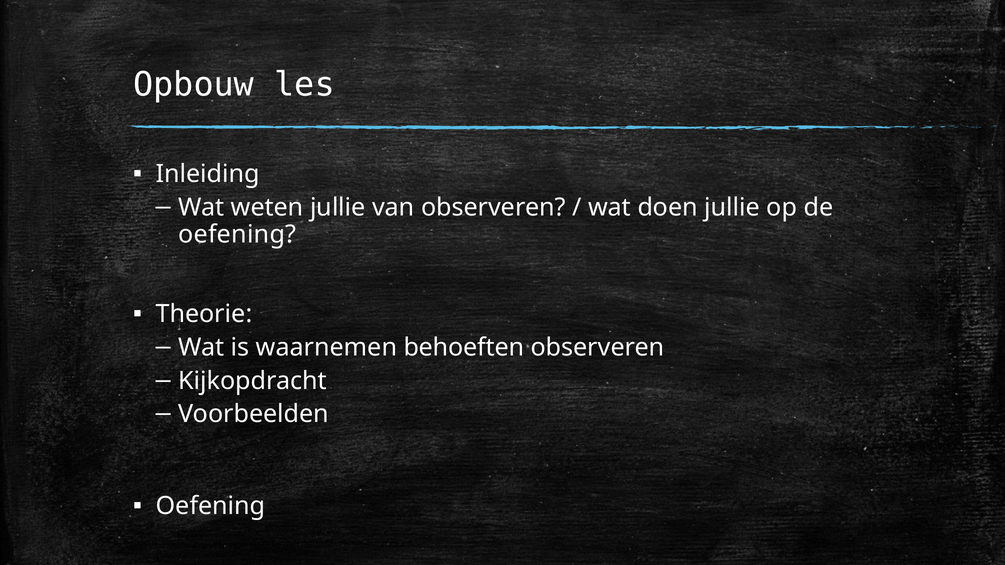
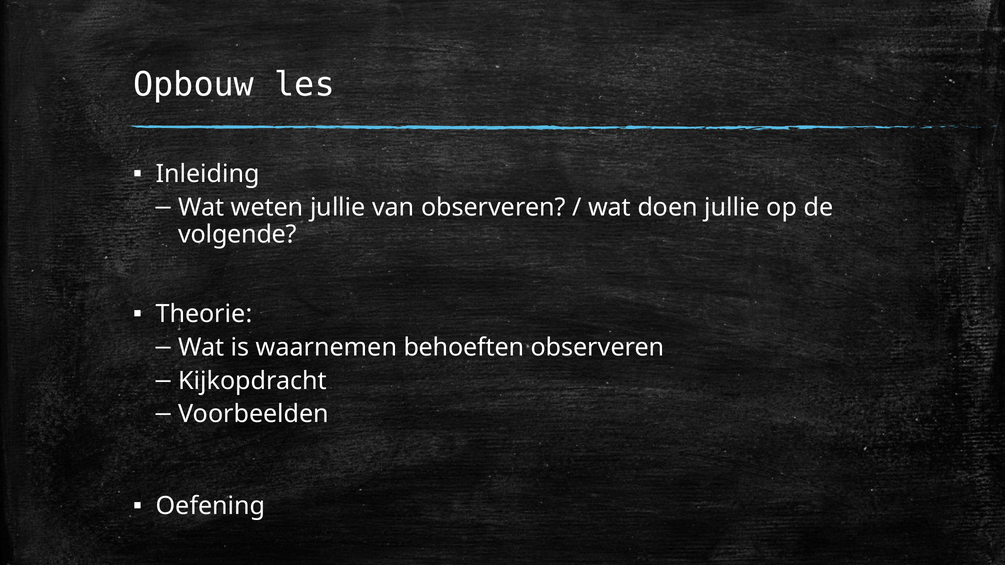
oefening: oefening -> volgende (237, 235)
